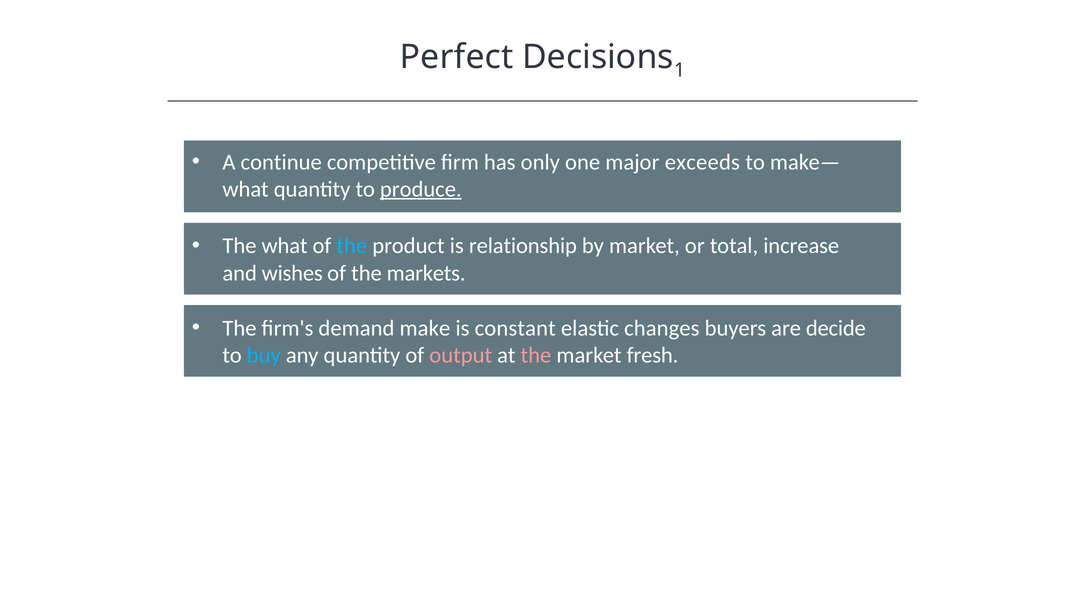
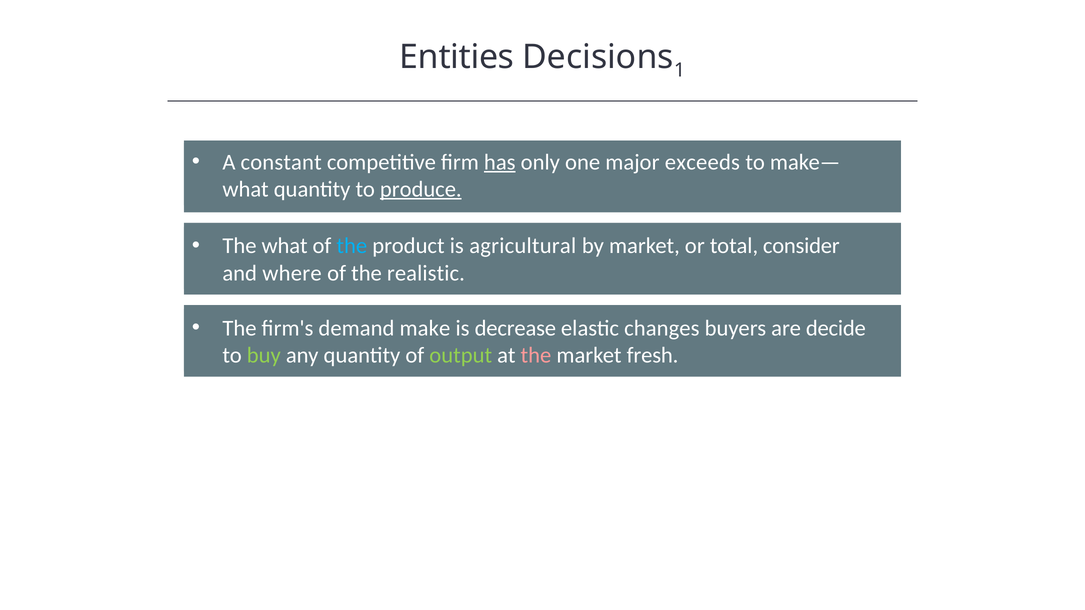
Perfect: Perfect -> Entities (457, 57)
continue: continue -> constant (281, 162)
has underline: none -> present (500, 162)
relationship: relationship -> agricultural (523, 246)
increase: increase -> consider (801, 246)
wishes: wishes -> where (292, 273)
markets: markets -> realistic (426, 273)
constant: constant -> decrease (515, 328)
buy colour: light blue -> light green (264, 355)
output colour: pink -> light green (461, 355)
